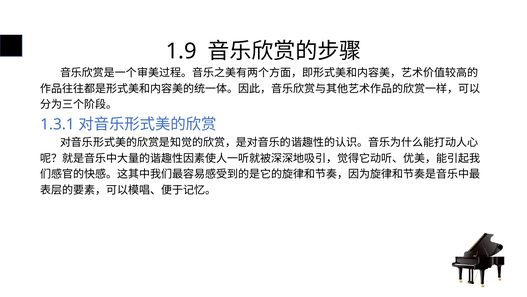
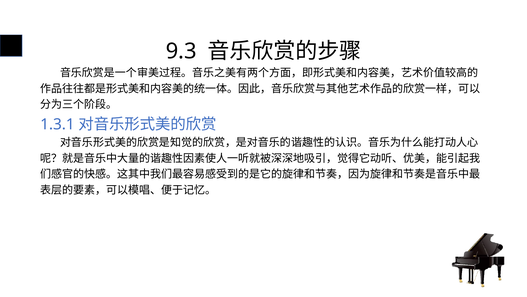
1.9: 1.9 -> 9.3 (181, 51)
